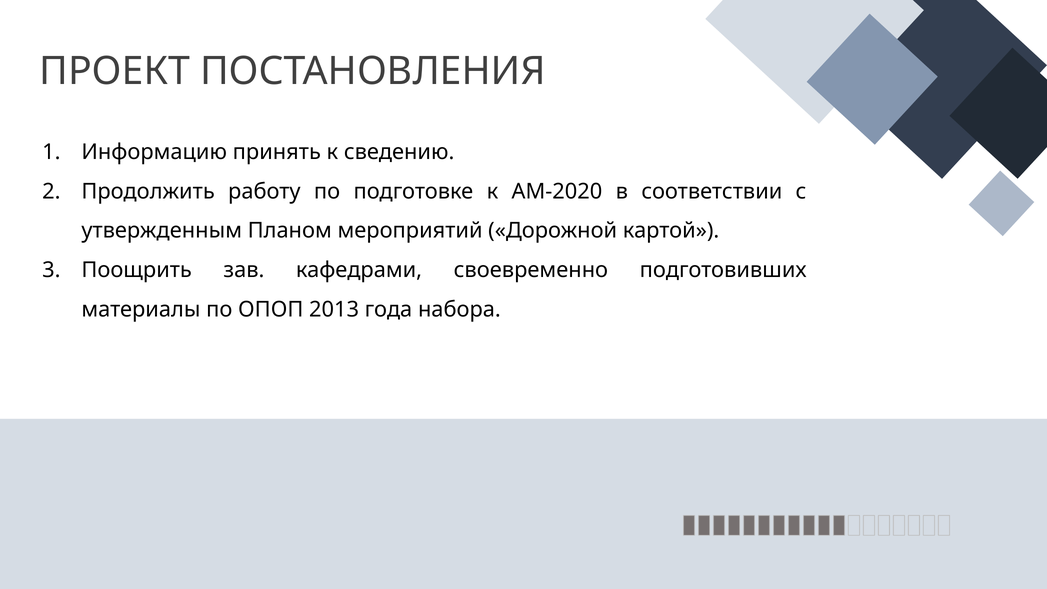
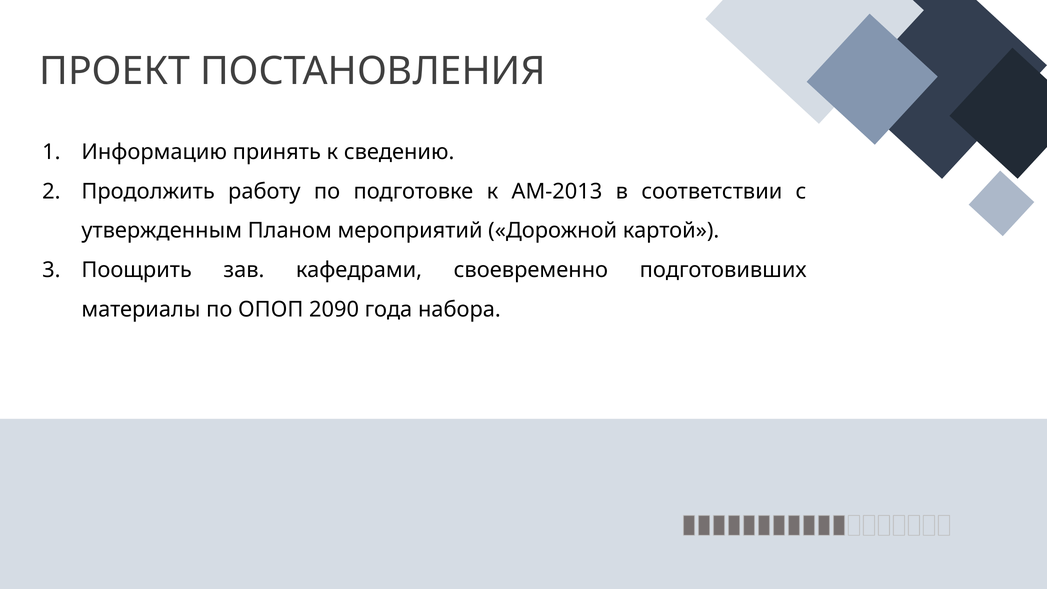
АМ-2020: АМ-2020 -> АМ-2013 (557, 191)
2013: 2013 -> 2090 (334, 309)
